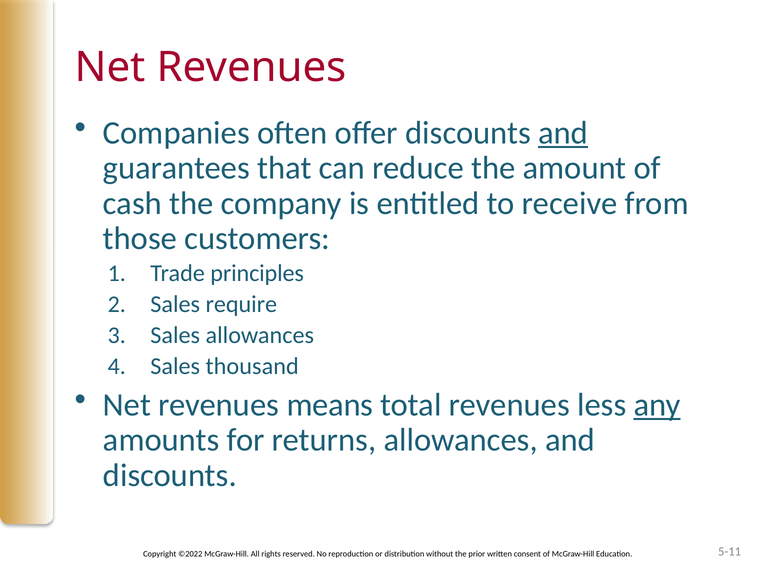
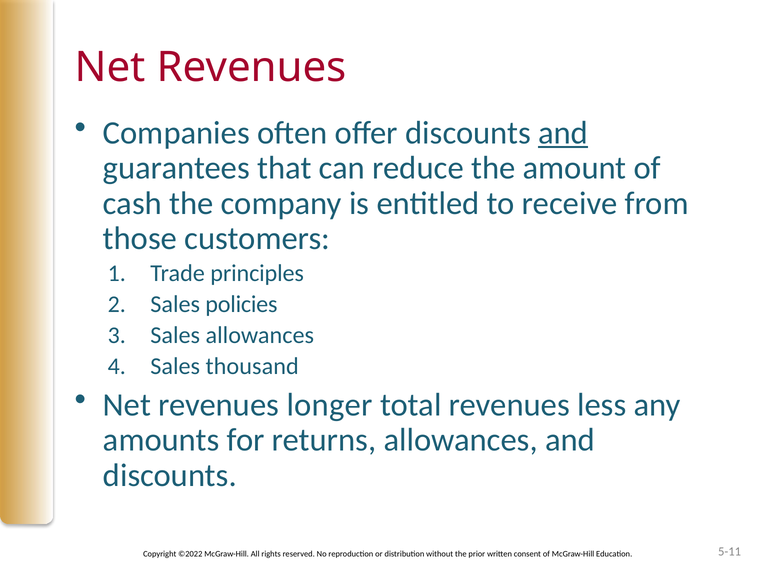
require: require -> policies (241, 304)
means: means -> longer (330, 405)
any underline: present -> none (657, 405)
